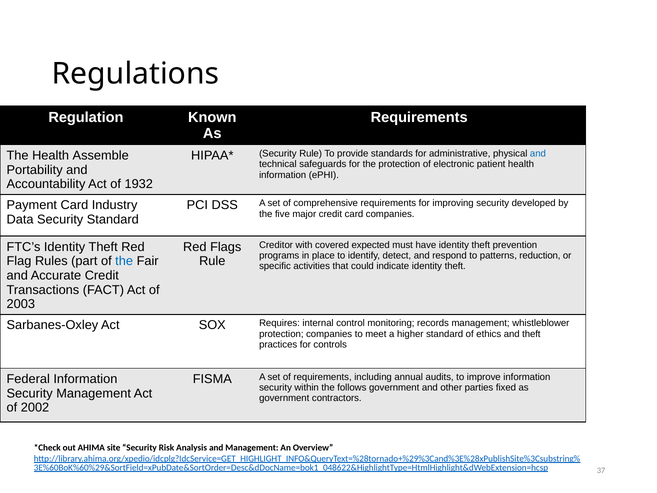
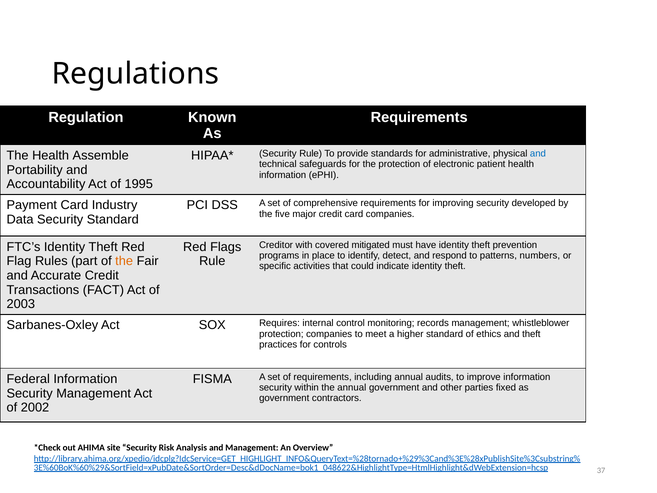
1932: 1932 -> 1995 (139, 184)
expected: expected -> mitigated (371, 245)
reduction: reduction -> numbers (540, 255)
the colour: blue -> orange (124, 261)
the follows: follows -> annual (352, 387)
